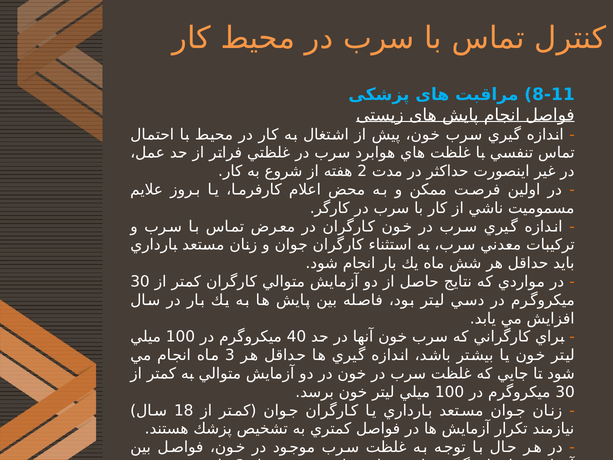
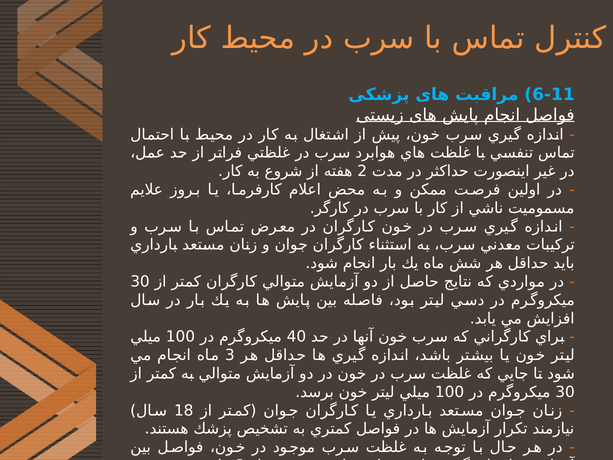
8-11: 8-11 -> 6-11 (553, 95)
